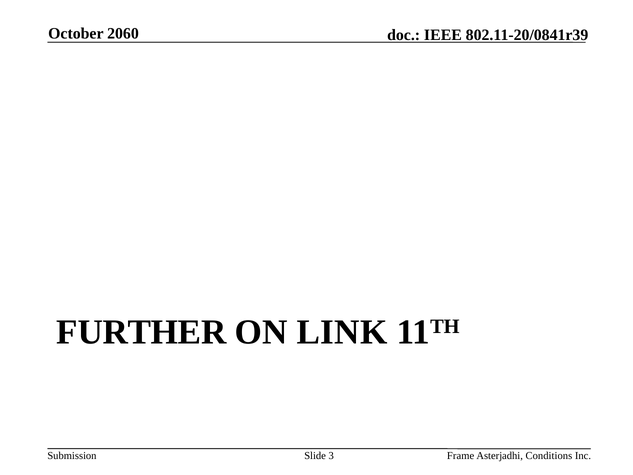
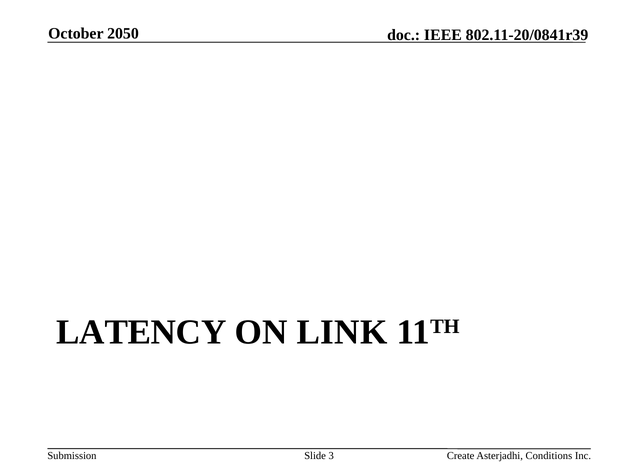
2060: 2060 -> 2050 (123, 34)
FURTHER: FURTHER -> LATENCY (141, 332)
Frame: Frame -> Create (461, 455)
